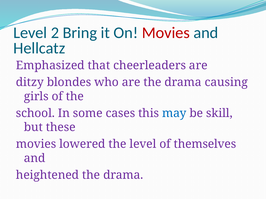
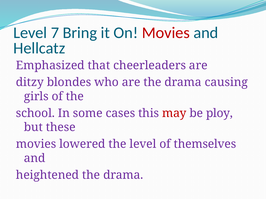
2: 2 -> 7 (55, 33)
may colour: blue -> red (174, 113)
skill: skill -> ploy (219, 113)
